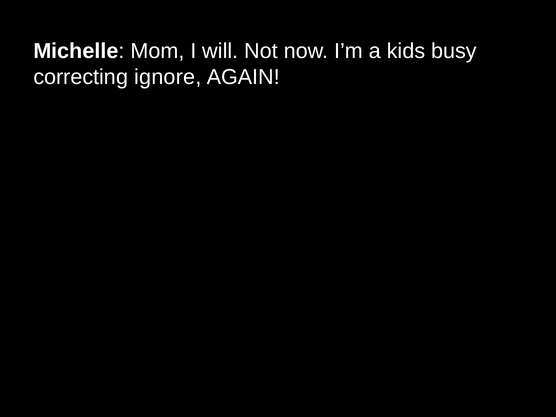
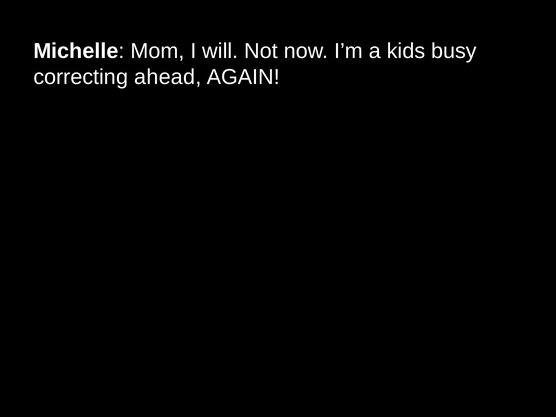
ignore: ignore -> ahead (168, 77)
